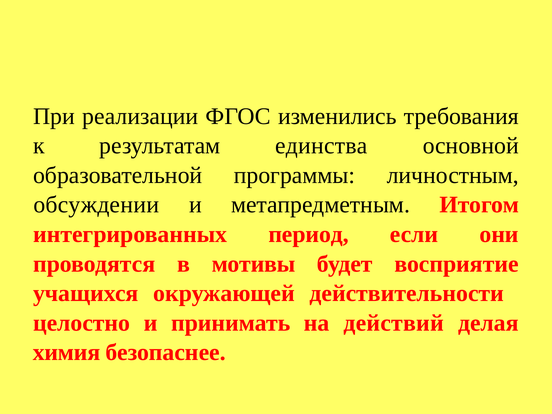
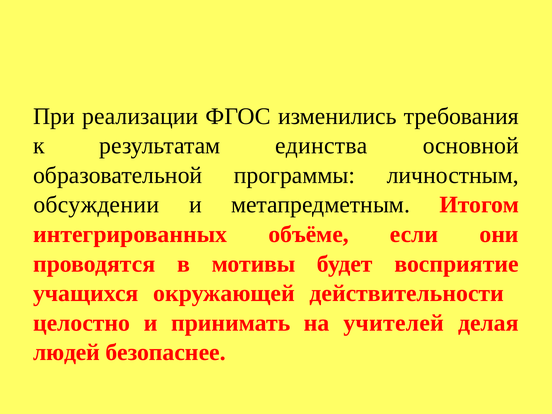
период: период -> объёме (309, 234)
действий: действий -> учителей (394, 323)
химия: химия -> людей (67, 352)
